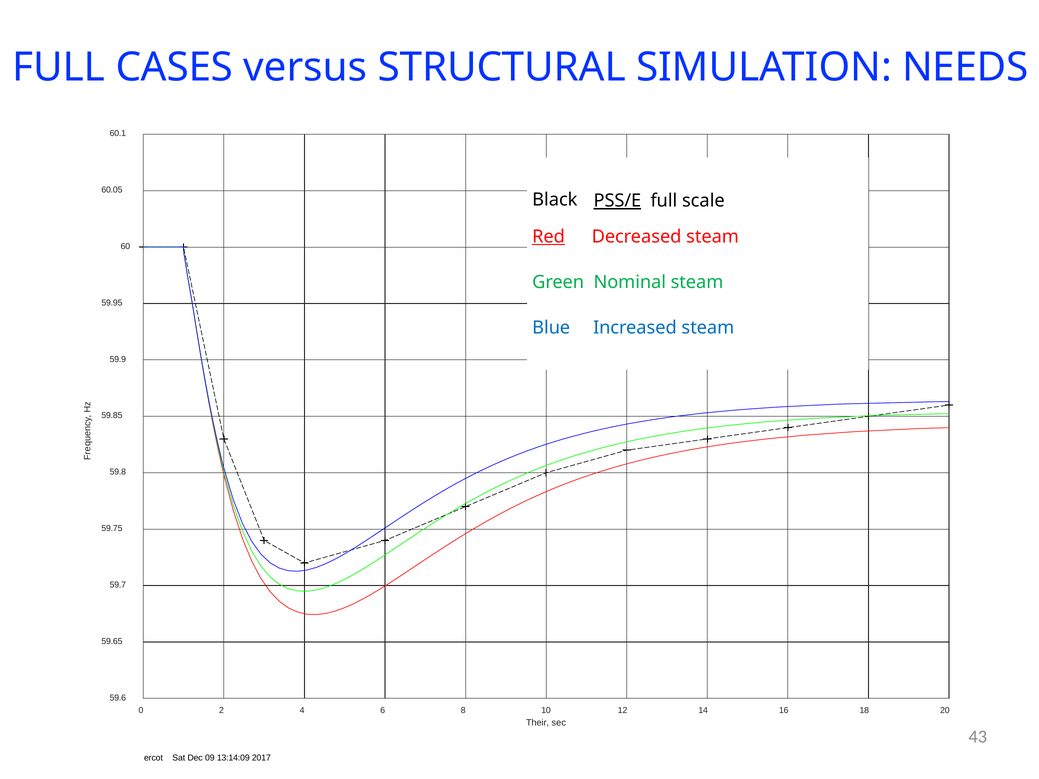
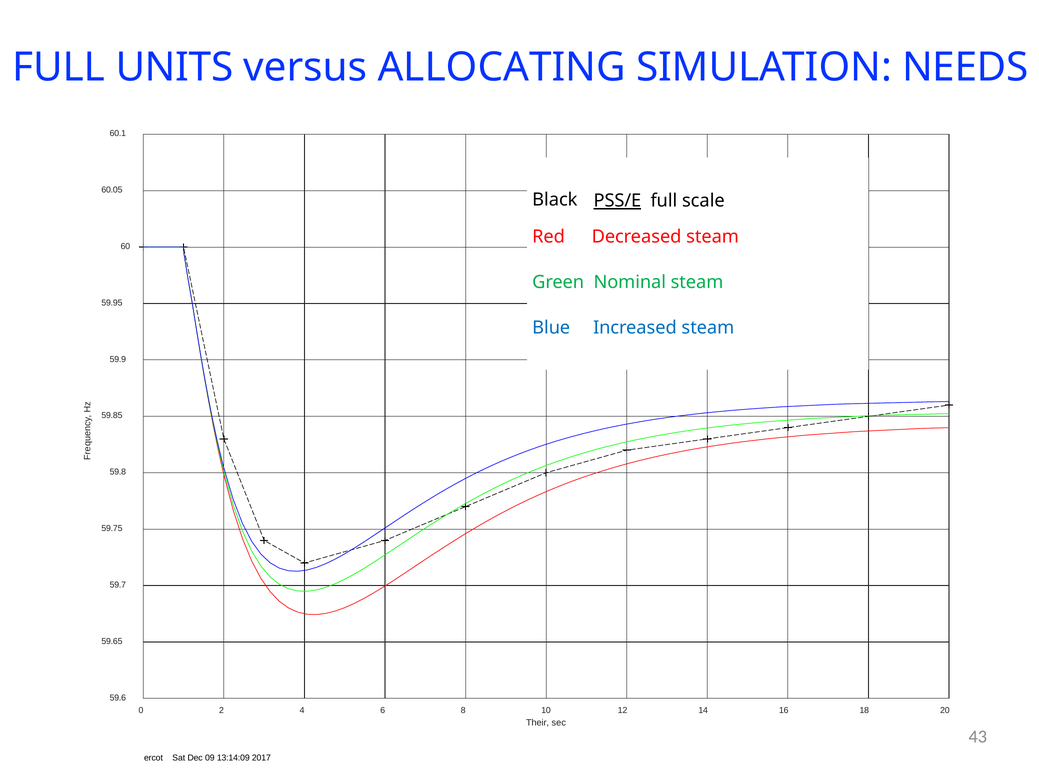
CASES: CASES -> UNITS (174, 67)
STRUCTURAL: STRUCTURAL -> ALLOCATING (502, 67)
Red underline: present -> none (549, 237)
